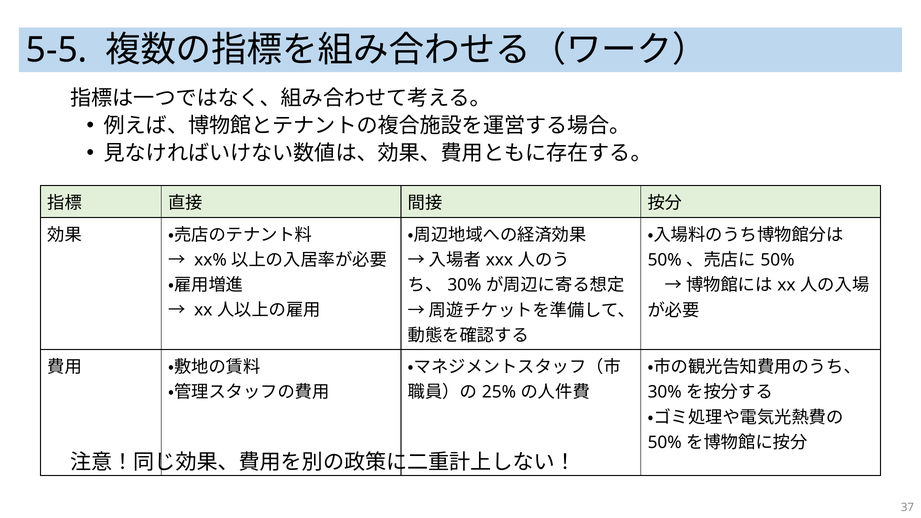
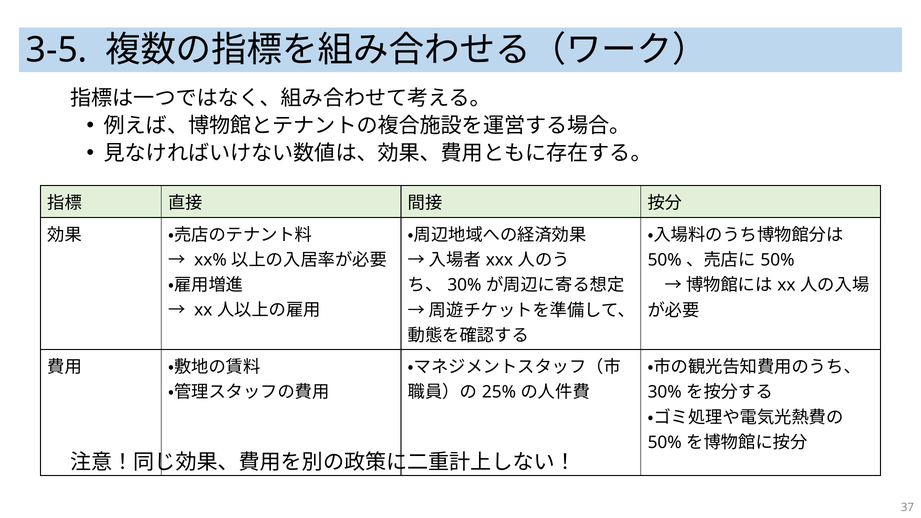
5-5: 5-5 -> 3-5 (57, 50)
